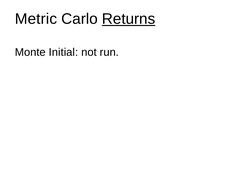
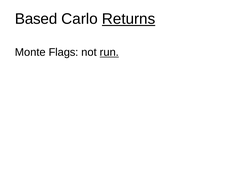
Metric: Metric -> Based (36, 19)
Initial: Initial -> Flags (64, 52)
run underline: none -> present (109, 52)
